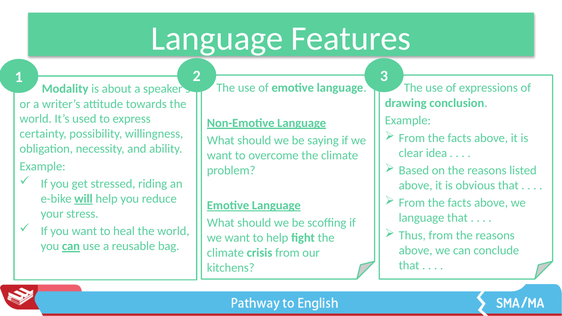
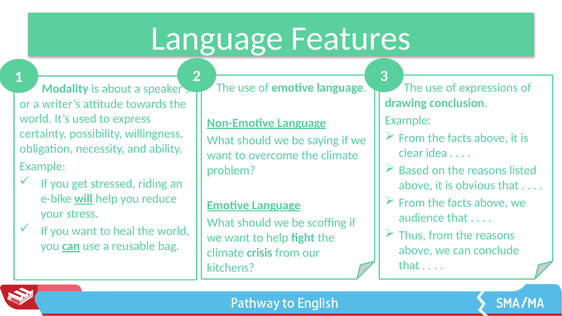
language: language -> audience (422, 218)
